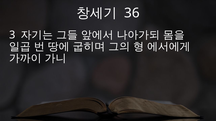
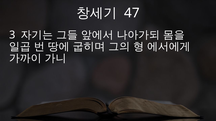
36: 36 -> 47 (132, 13)
